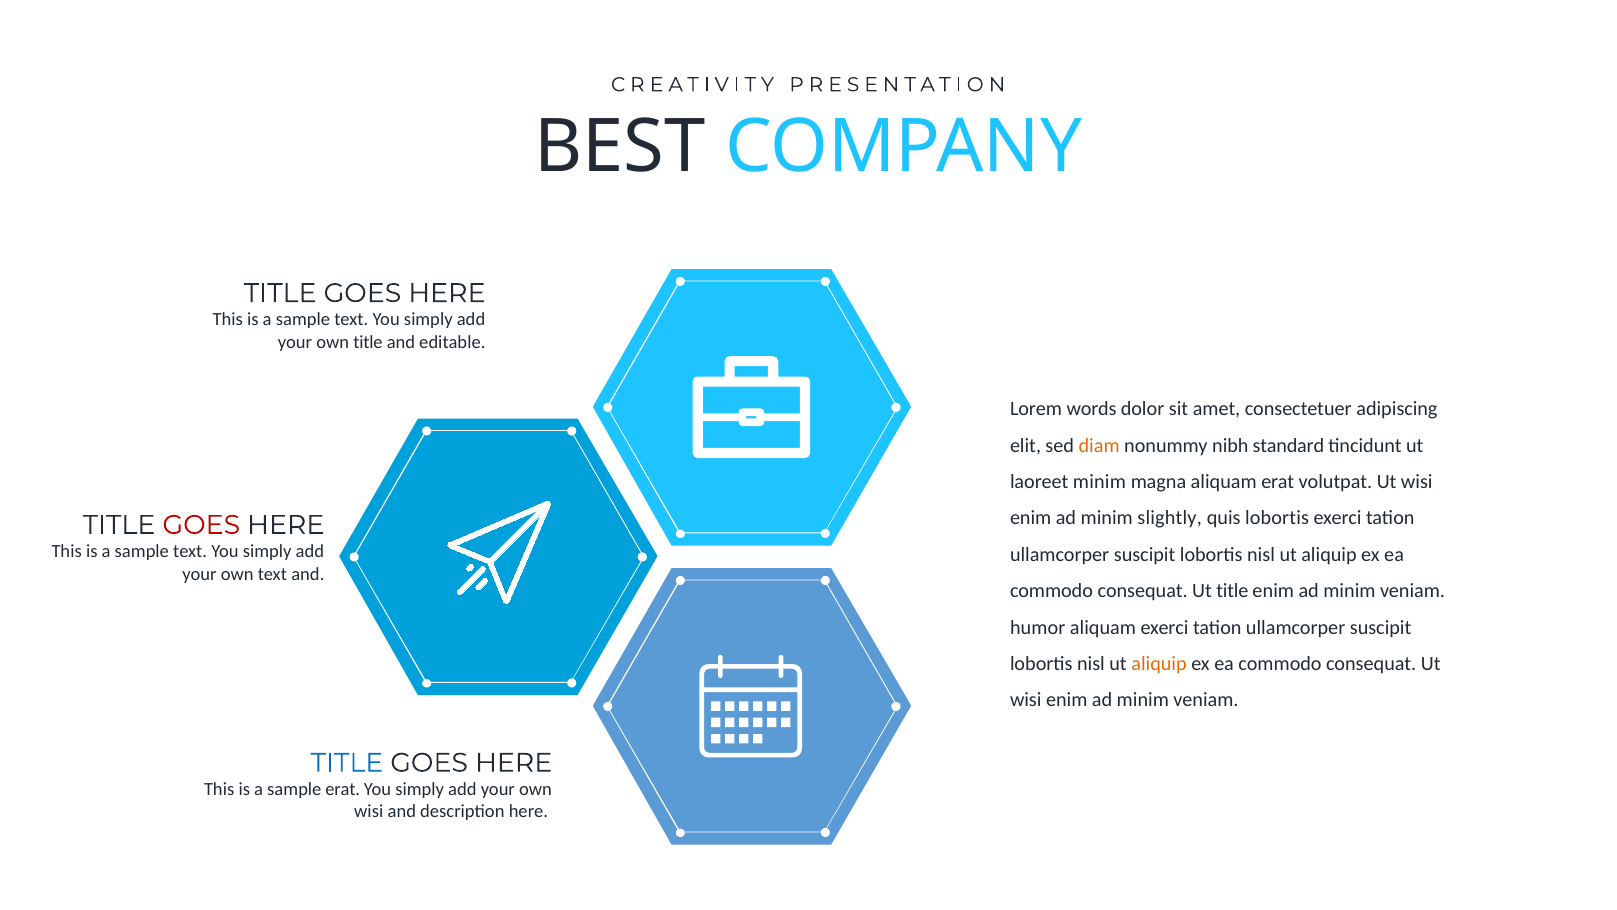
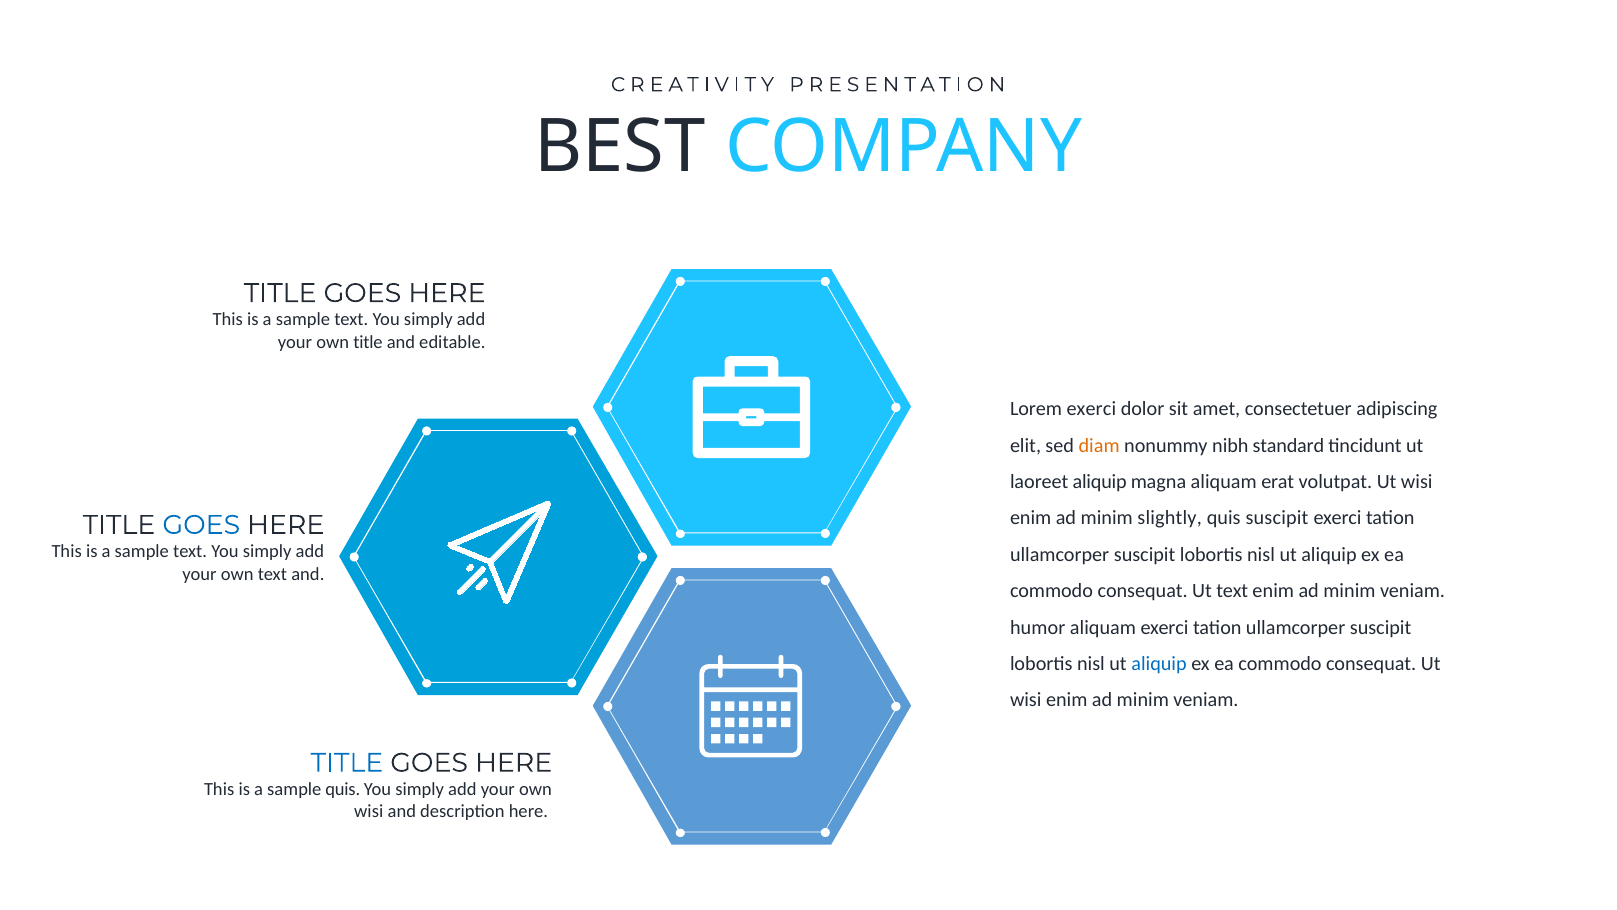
Lorem words: words -> exerci (1091, 409)
laoreet minim: minim -> aliquip (1100, 482)
quis lobortis: lobortis -> suscipit (1277, 518)
GOES colour: red -> blue (201, 525)
Ut title: title -> text (1232, 591)
aliquip colour: orange -> blue (1159, 663)
sample erat: erat -> quis (343, 789)
